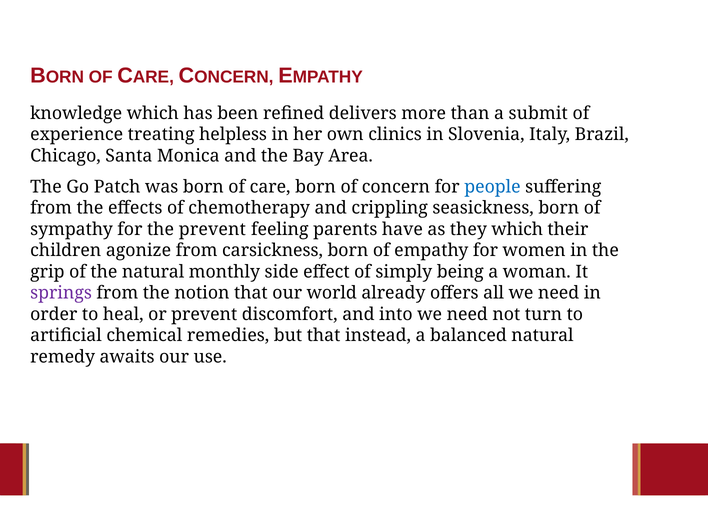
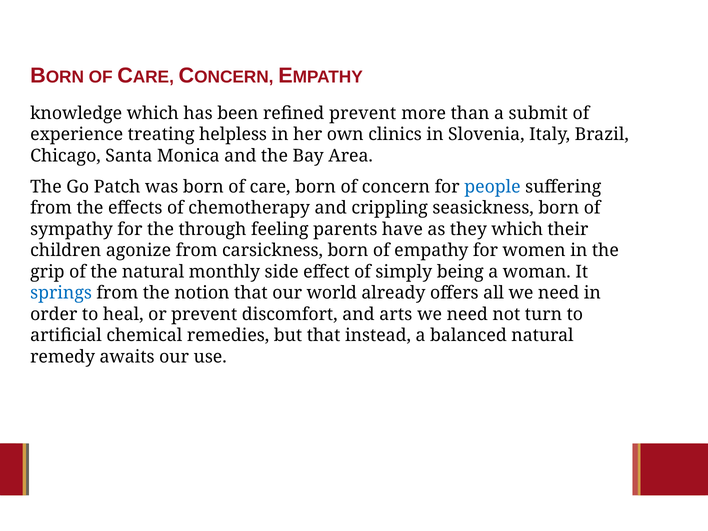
refined delivers: delivers -> prevent (363, 113)
the prevent: prevent -> through (212, 229)
springs colour: purple -> blue (61, 293)
into: into -> arts (396, 314)
